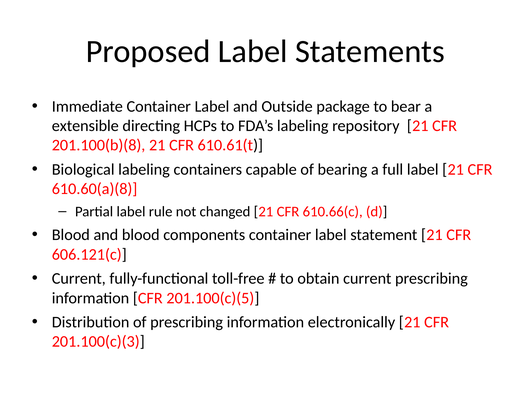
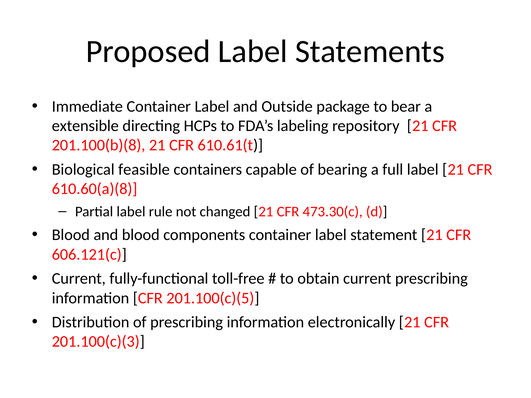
Biological labeling: labeling -> feasible (144, 170)
610.66(c: 610.66(c -> 473.30(c (333, 212)
